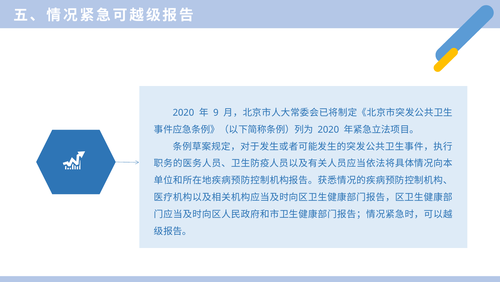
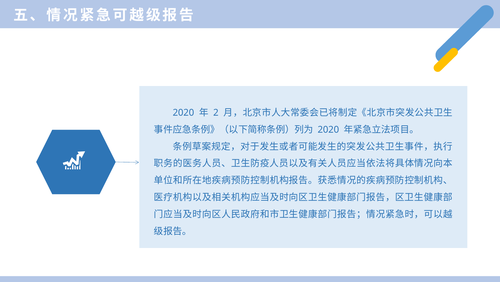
9: 9 -> 2 (216, 112)
